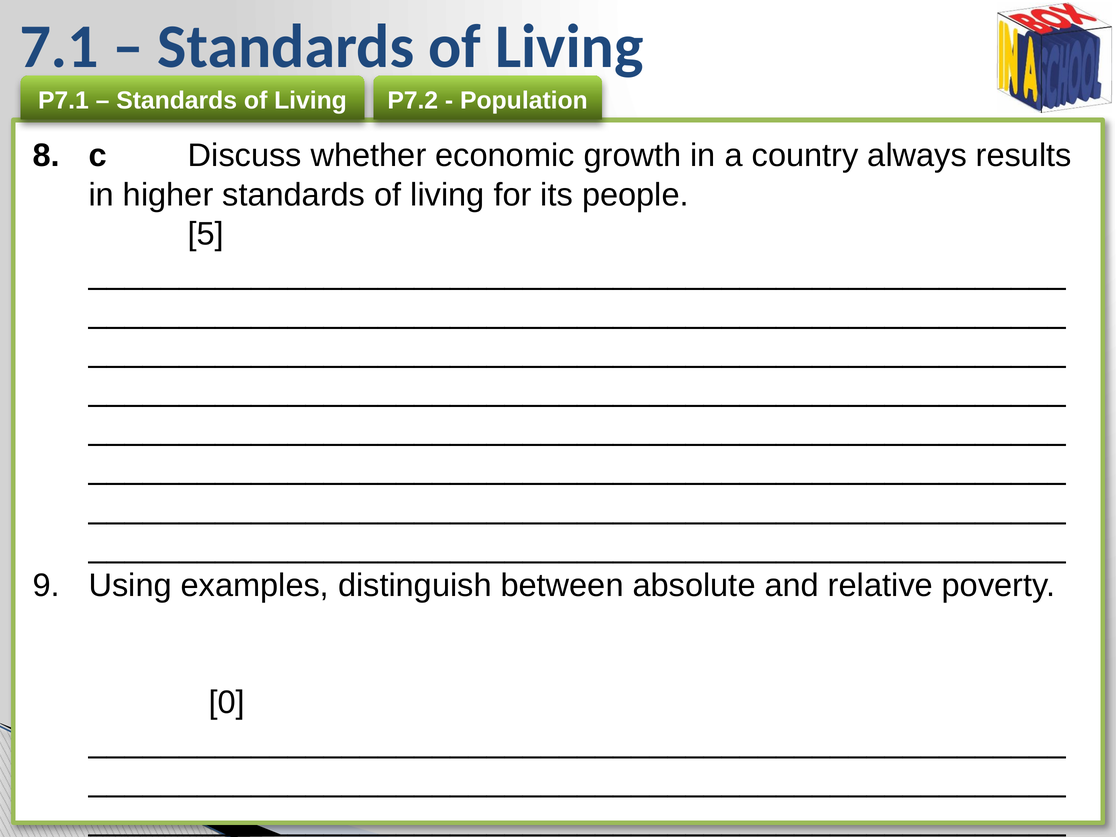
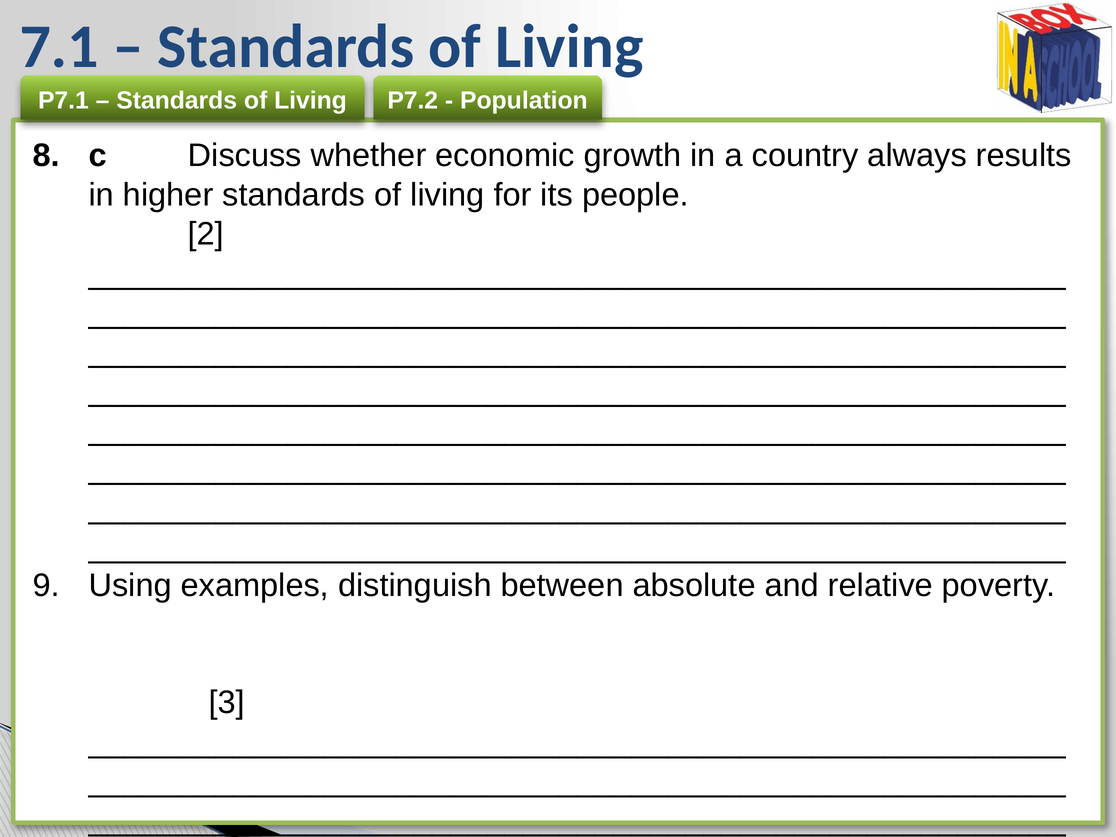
5: 5 -> 2 (206, 234)
0: 0 -> 3 (227, 703)
